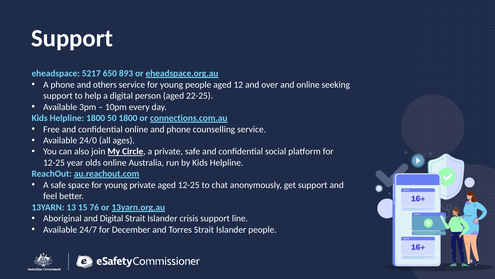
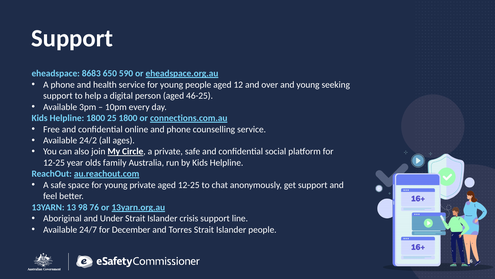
5217: 5217 -> 8683 (91, 73)
893: 893 -> 590 (126, 73)
others: others -> health (105, 84)
and online: online -> young (308, 84)
22-25: 22-25 -> 46-25 (200, 96)
50: 50 -> 25 (112, 118)
24/0: 24/0 -> 24/2 (88, 140)
olds online: online -> family (115, 162)
15: 15 -> 98 (83, 207)
and Digital: Digital -> Under (112, 218)
